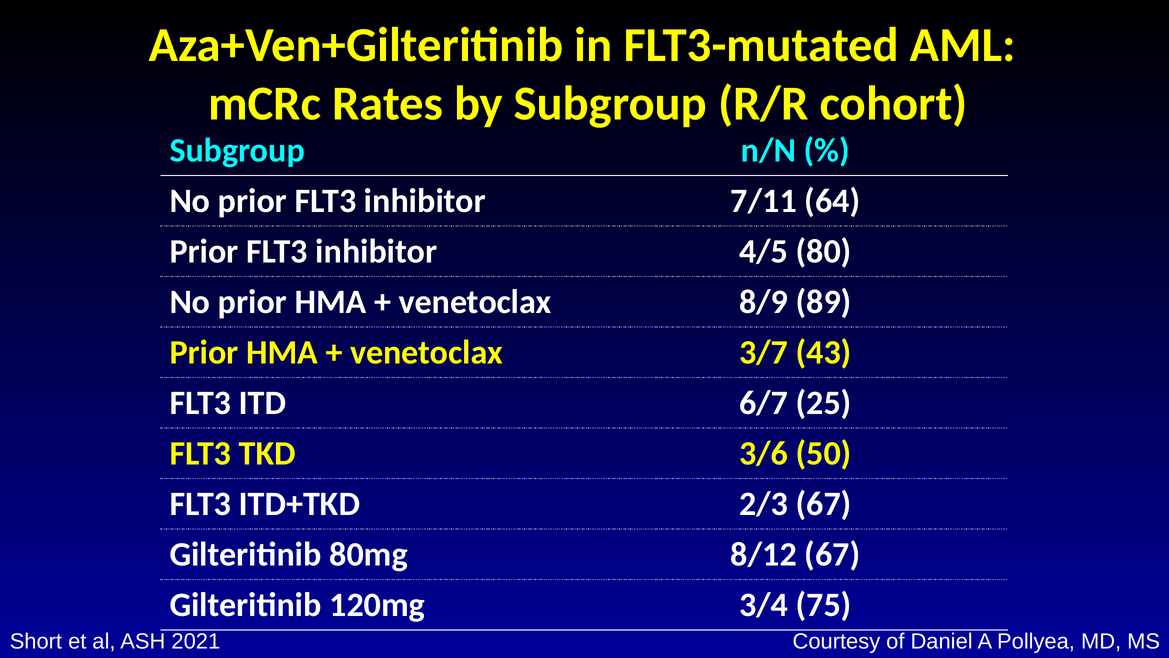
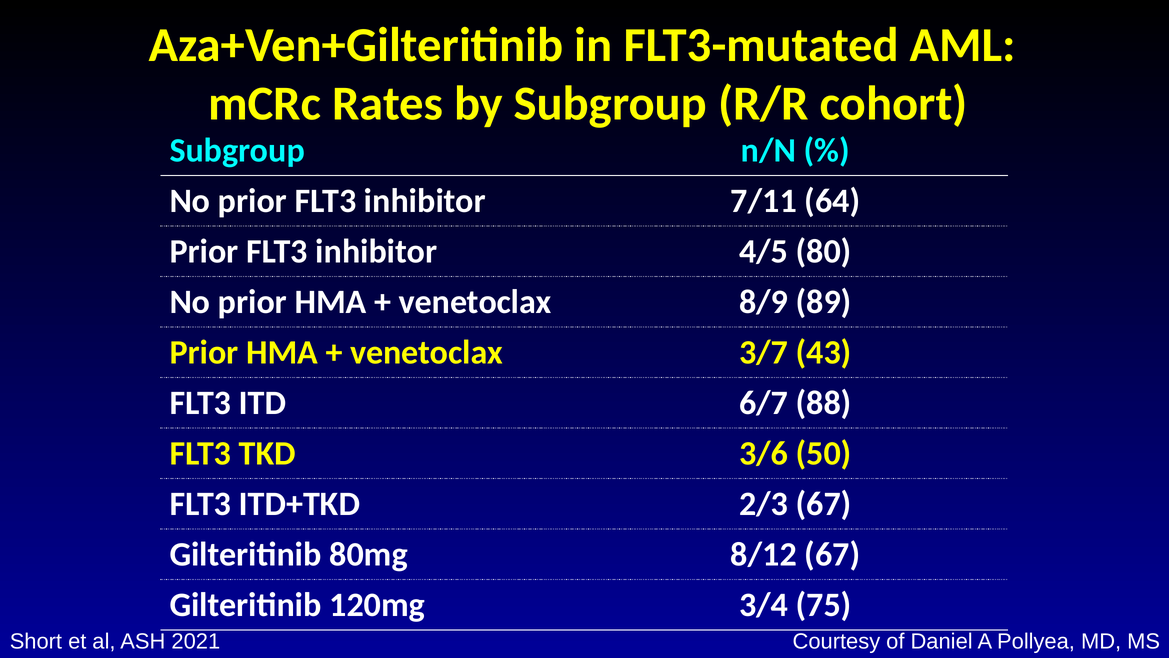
25: 25 -> 88 (824, 403)
